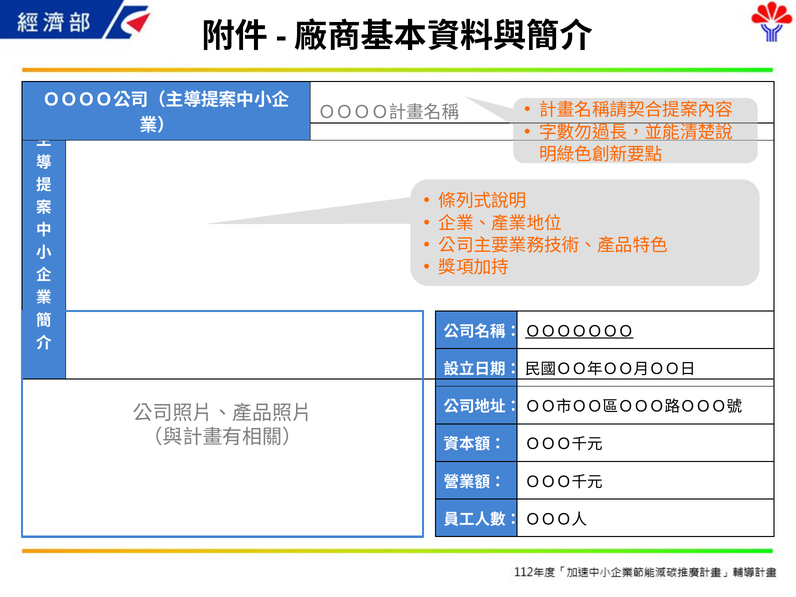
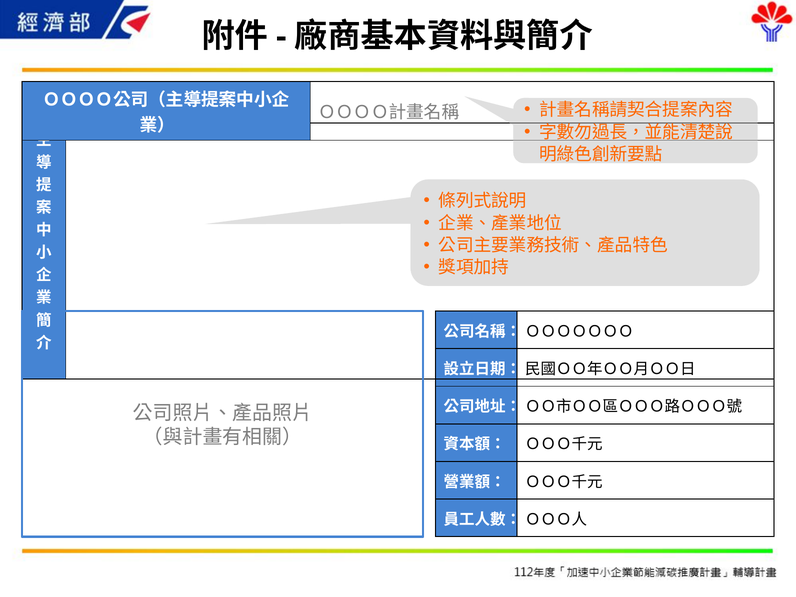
ＯＯＯＯＯＯＯ underline: present -> none (579, 331)
